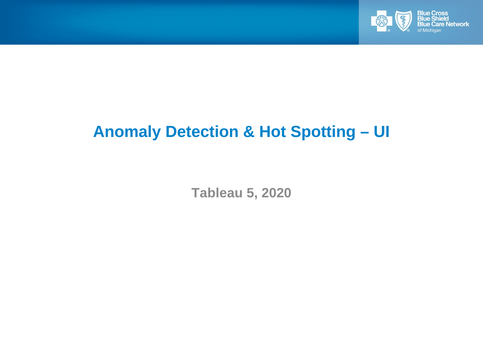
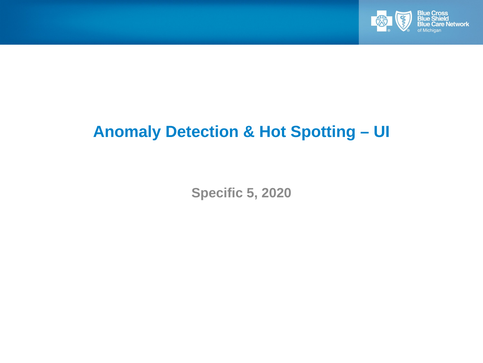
Tableau: Tableau -> Specific (217, 193)
